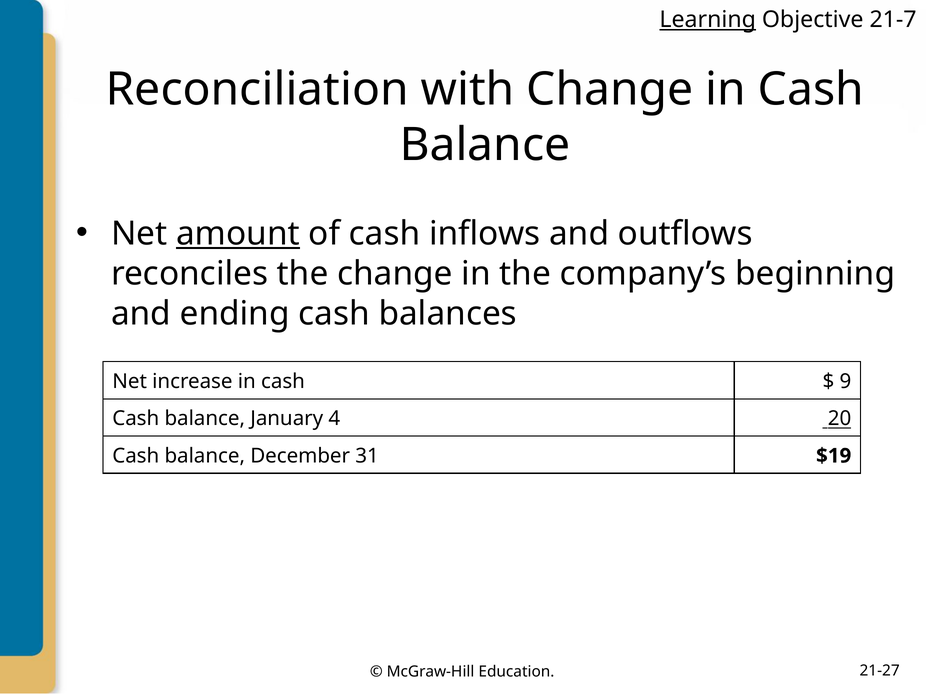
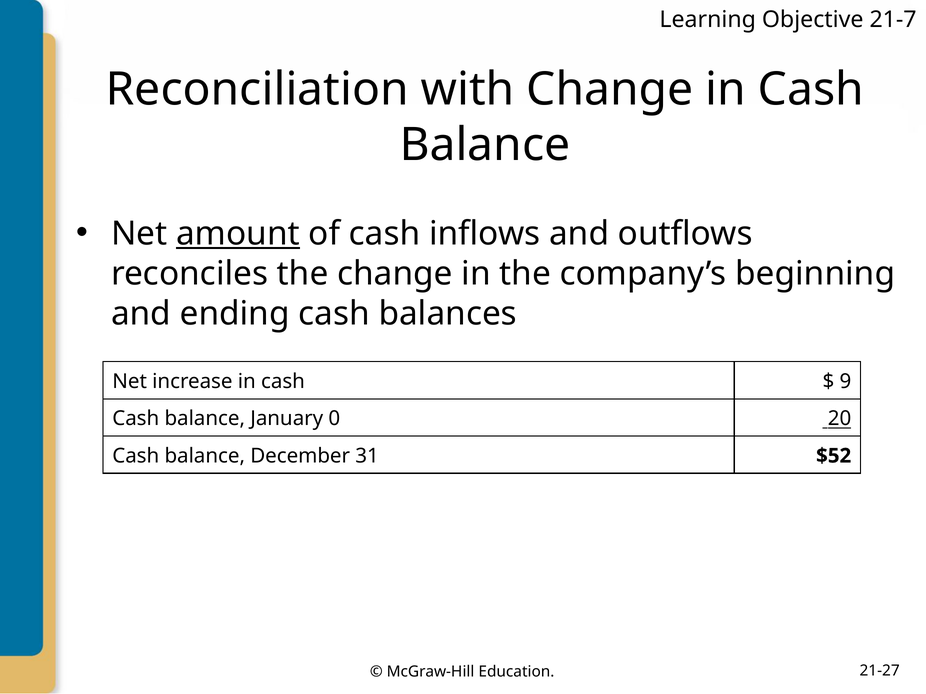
Learning underline: present -> none (708, 20)
4: 4 -> 0 (334, 419)
$19: $19 -> $52 (834, 456)
